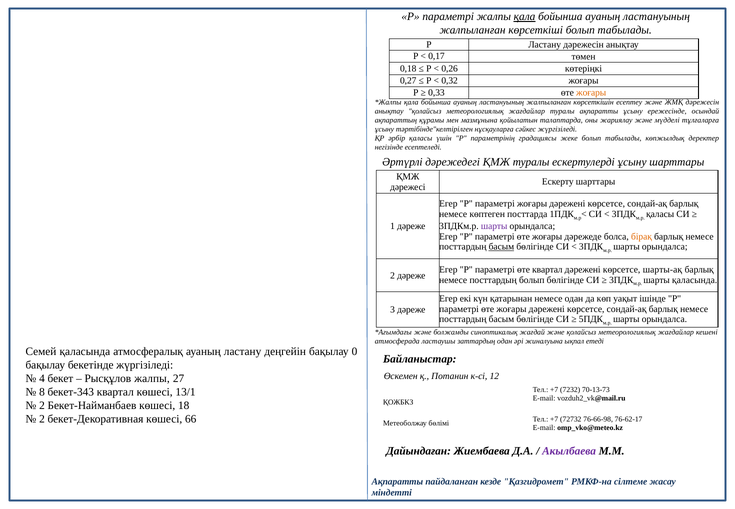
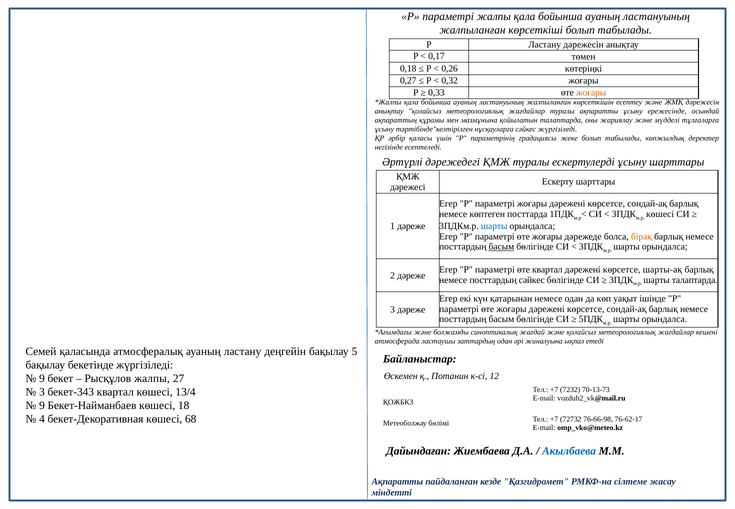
қала underline: present -> none (525, 17)
қаласы: қаласы -> көшесі (660, 214)
шарты colour: purple -> blue (494, 226)
посттардың болып: болып -> сәйкес (532, 280)
шарты қаласында: қаласында -> талаптарда (695, 280)
0: 0 -> 5 (355, 351)
4: 4 -> 9 (42, 378)
8: 8 -> 3 (42, 392)
13/1: 13/1 -> 13/4 (186, 392)
2: 2 -> 9 (42, 406)
2: 2 -> 4 (42, 419)
66: 66 -> 68 (191, 419)
Акылбаева colour: purple -> blue (569, 451)
